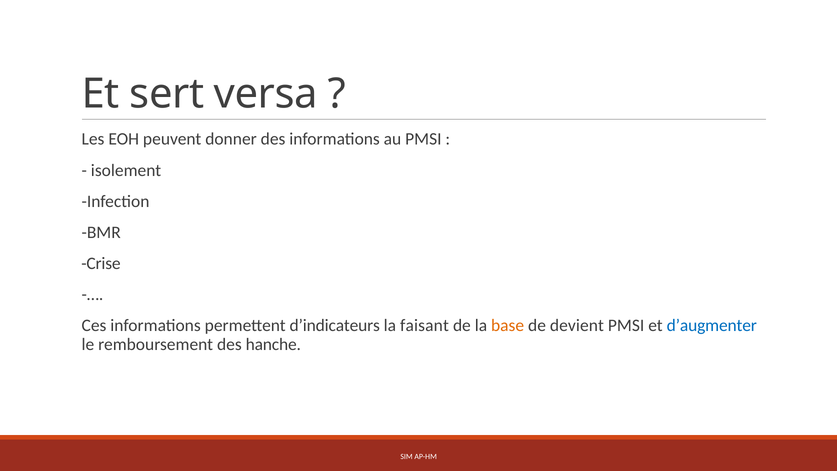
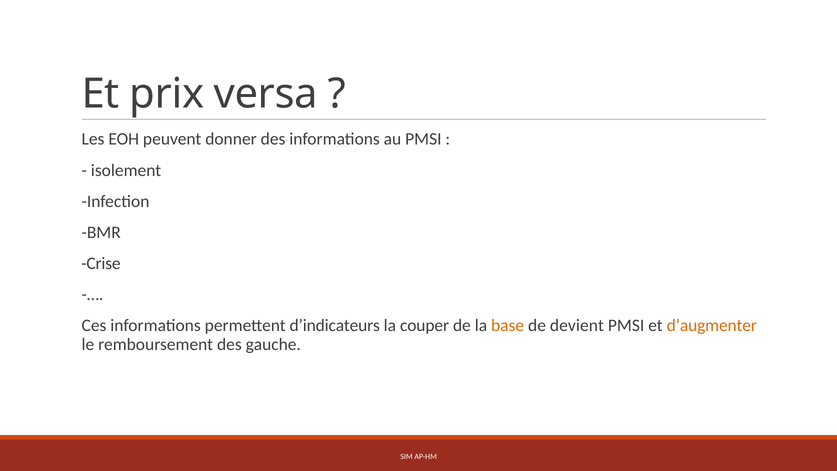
sert: sert -> prix (167, 94)
faisant: faisant -> couper (425, 325)
d’augmenter colour: blue -> orange (712, 325)
hanche: hanche -> gauche (273, 344)
